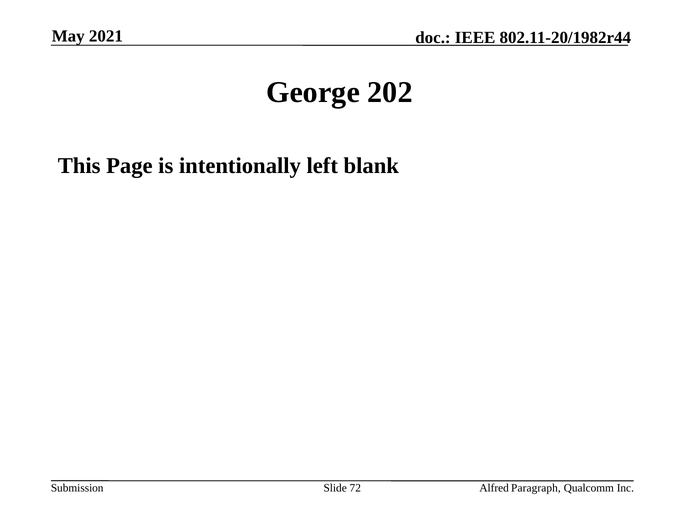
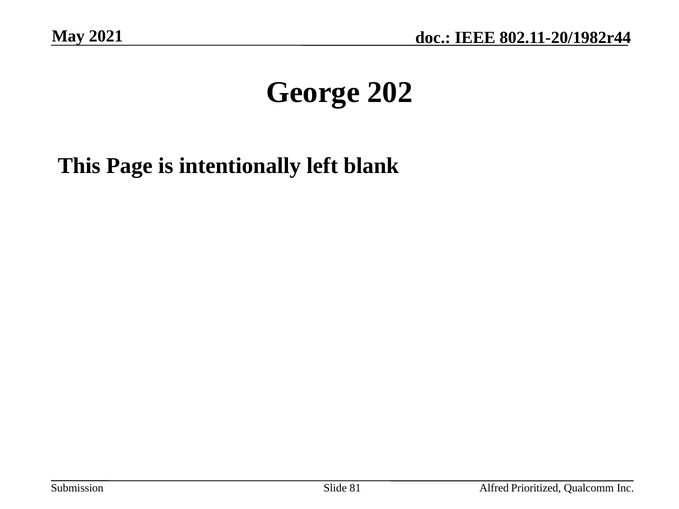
72: 72 -> 81 (355, 488)
Paragraph: Paragraph -> Prioritized (536, 488)
